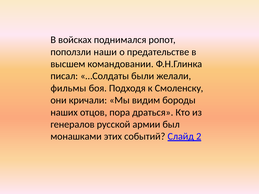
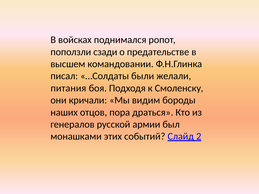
наши: наши -> сзади (105, 52)
фильмы: фильмы -> питания (68, 88)
